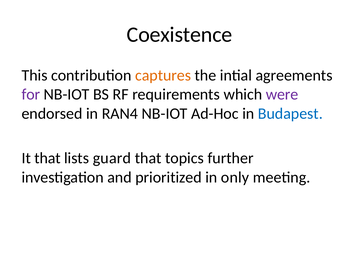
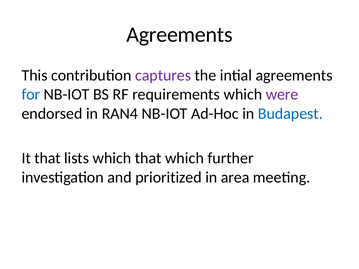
Coexistence: Coexistence -> Agreements (180, 35)
captures colour: orange -> purple (163, 75)
for colour: purple -> blue (31, 94)
lists guard: guard -> which (112, 158)
that topics: topics -> which (184, 158)
only: only -> area (235, 178)
